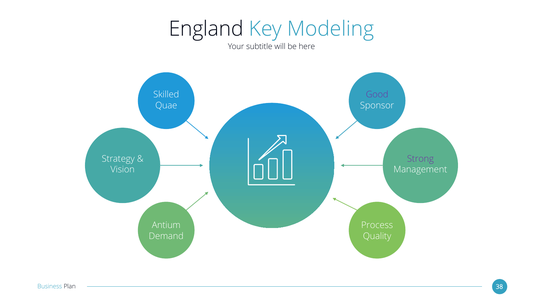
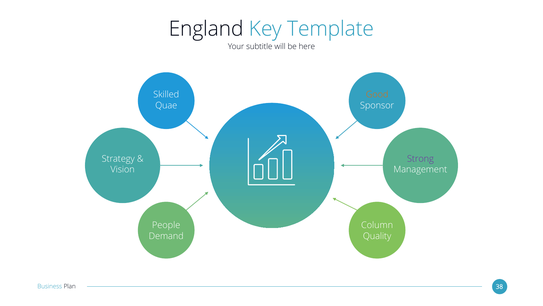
Modeling: Modeling -> Template (331, 29)
Good colour: purple -> orange (377, 94)
Antium: Antium -> People (166, 225)
Process: Process -> Column (377, 225)
